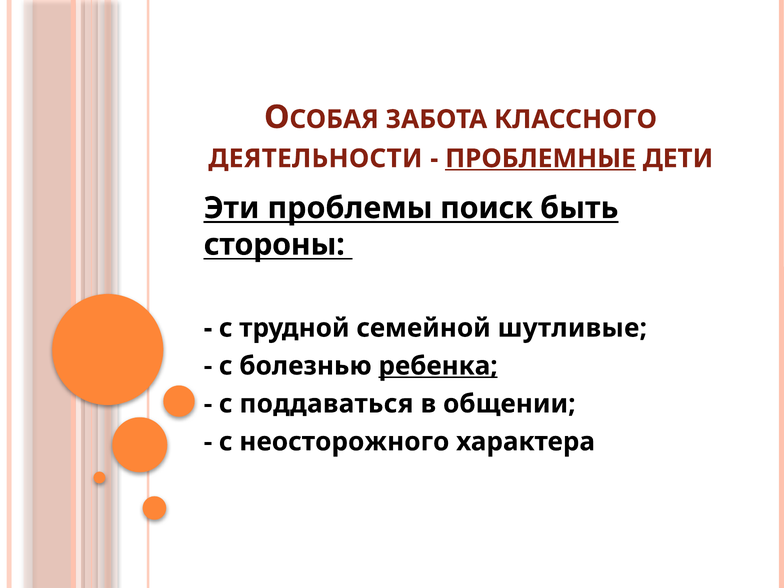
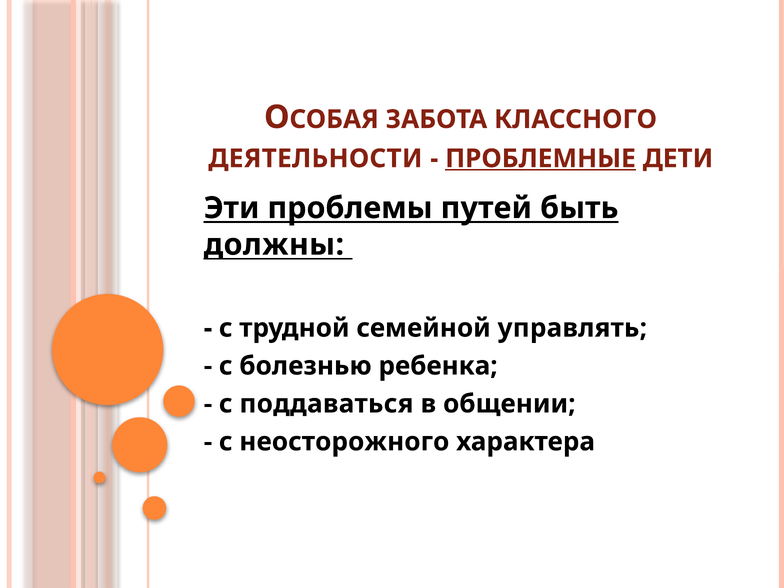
поиск: поиск -> путей (486, 208)
стороны: стороны -> должны (274, 245)
шутливые: шутливые -> управлять (572, 328)
ребенка underline: present -> none (438, 366)
